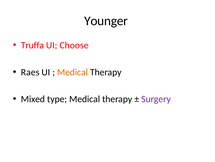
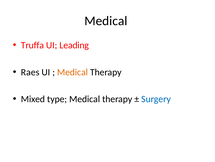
Younger: Younger -> Medical (106, 21)
Choose: Choose -> Leading (74, 45)
Surgery colour: purple -> blue (156, 99)
